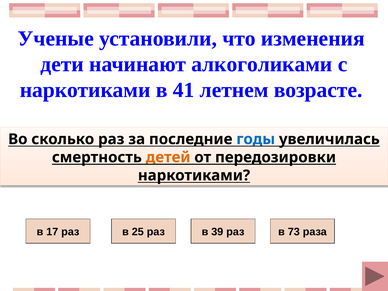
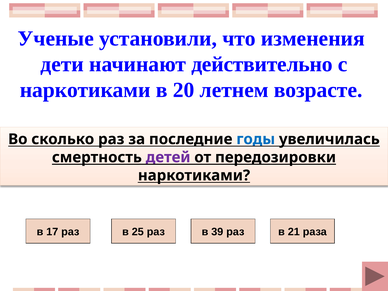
алкоголиками: алкоголиками -> действительно (262, 64)
41: 41 -> 20 (184, 90)
детей colour: orange -> purple (168, 157)
73: 73 -> 21 (294, 232)
